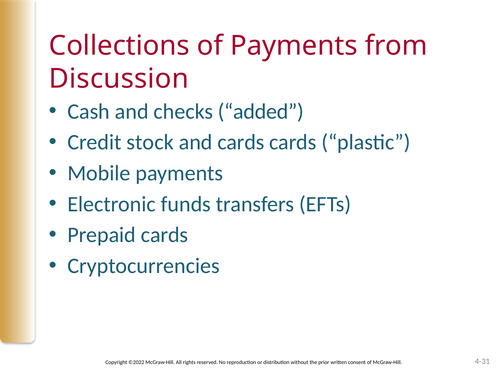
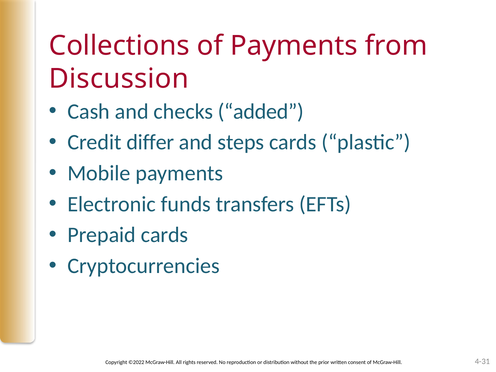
stock: stock -> differ (150, 142)
and cards: cards -> steps (241, 142)
